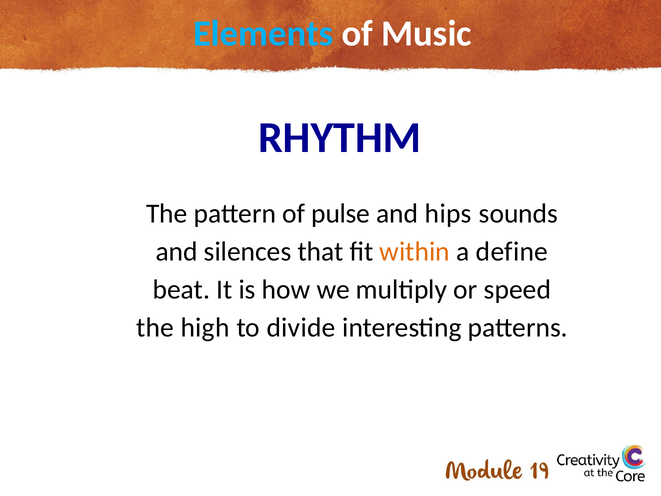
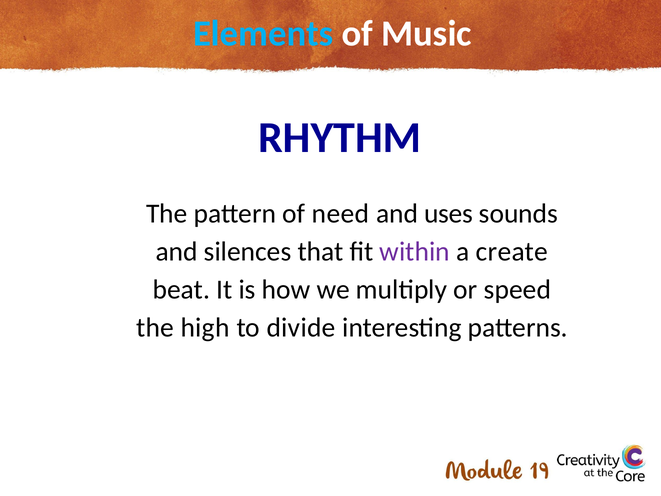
pulse: pulse -> need (340, 214)
hips: hips -> uses (449, 214)
within colour: orange -> purple (415, 252)
define: define -> create (512, 252)
